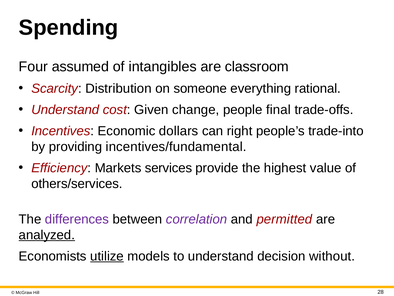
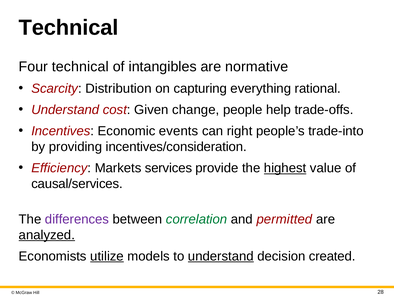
Spending: Spending -> Technical (69, 28)
Four assumed: assumed -> technical (80, 67)
classroom: classroom -> normative (257, 67)
someone: someone -> capturing (200, 88)
final: final -> help (278, 110)
dollars: dollars -> events (179, 131)
incentives/fundamental: incentives/fundamental -> incentives/consideration (176, 147)
highest underline: none -> present (285, 168)
others/services: others/services -> causal/services (77, 184)
correlation colour: purple -> green (197, 219)
understand underline: none -> present (221, 256)
without: without -> created (332, 256)
